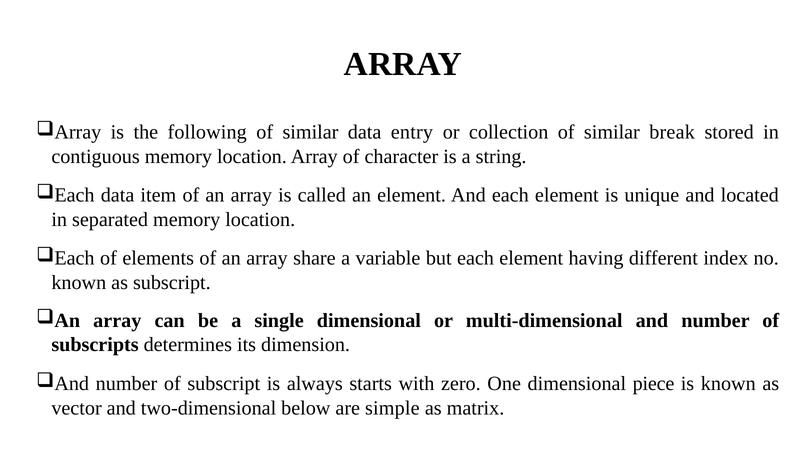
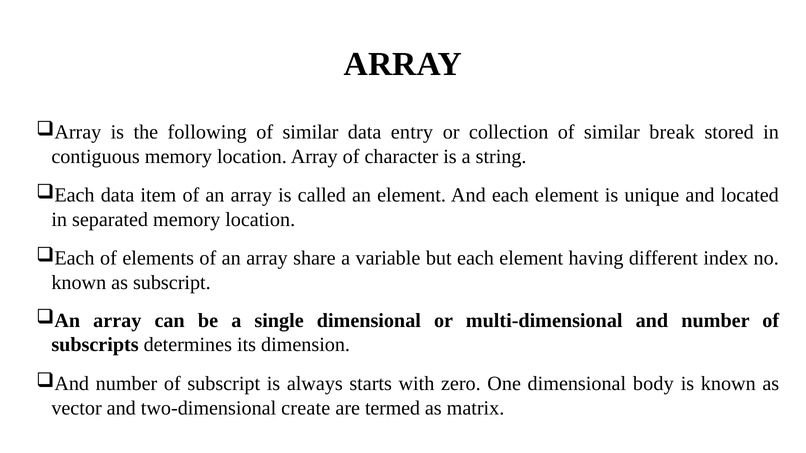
piece: piece -> body (653, 384)
below: below -> create (306, 408)
simple: simple -> termed (393, 408)
